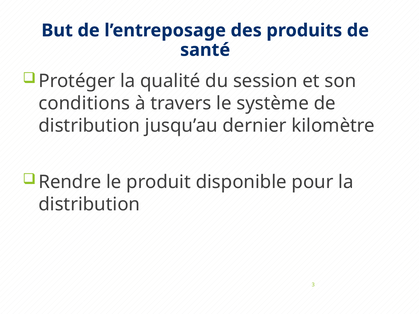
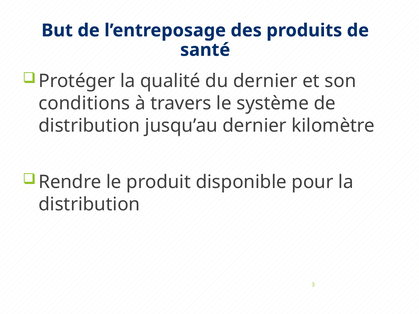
du session: session -> dernier (265, 81)
